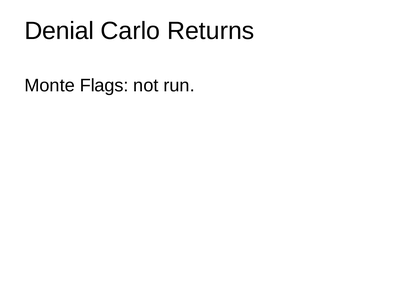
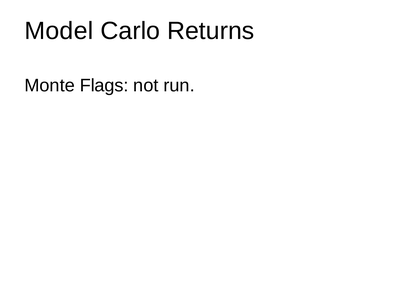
Denial: Denial -> Model (59, 31)
